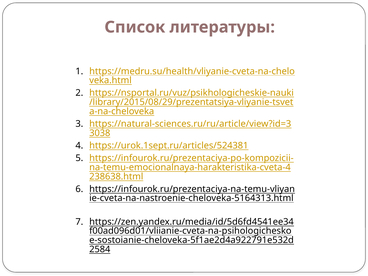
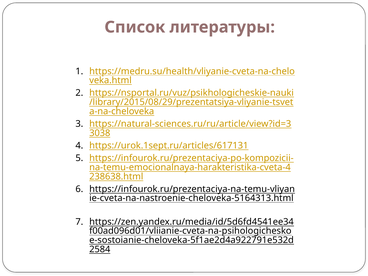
https://urok.1sept.ru/articles/524381: https://urok.1sept.ru/articles/524381 -> https://urok.1sept.ru/articles/617131 (169, 146)
